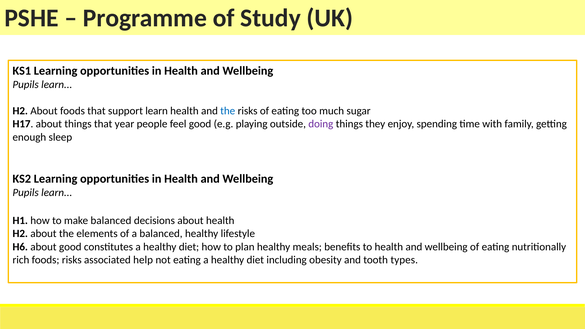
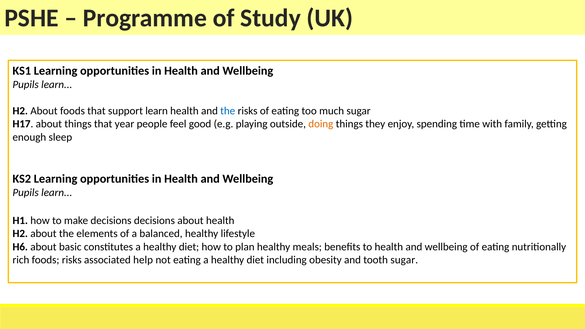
doing colour: purple -> orange (321, 124)
make balanced: balanced -> decisions (111, 221)
about good: good -> basic (70, 247)
tooth types: types -> sugar (404, 260)
